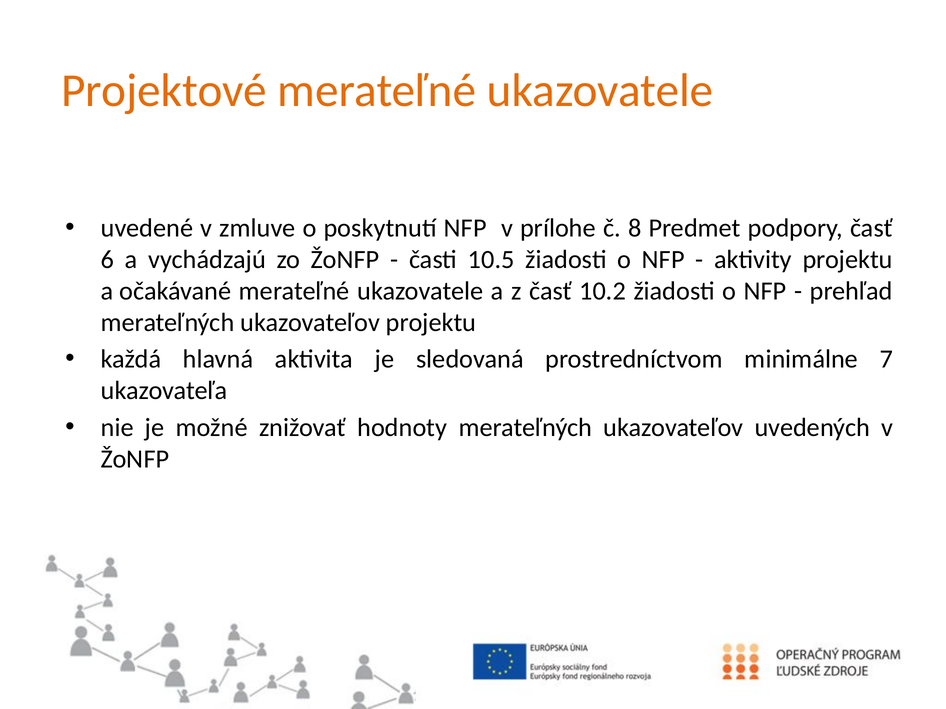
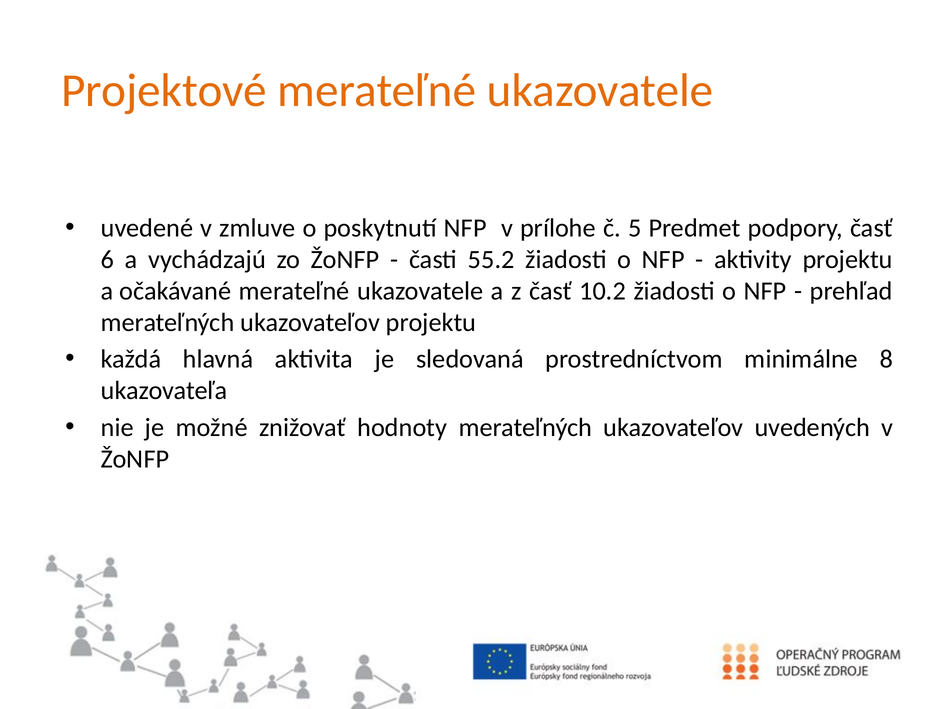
8: 8 -> 5 (635, 228)
10.5: 10.5 -> 55.2 (491, 260)
7: 7 -> 8 (886, 360)
